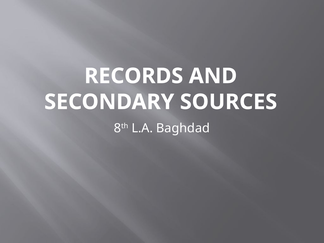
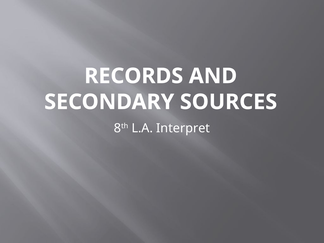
Baghdad: Baghdad -> Interpret (183, 128)
